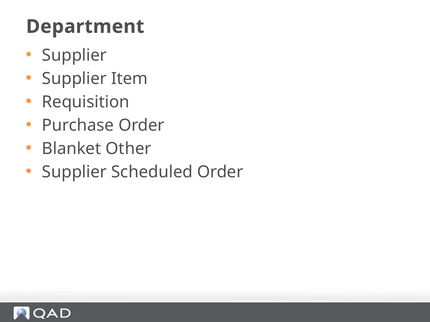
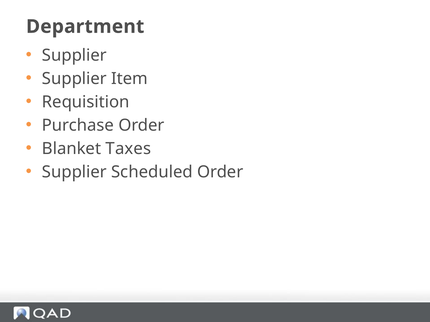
Other: Other -> Taxes (128, 149)
